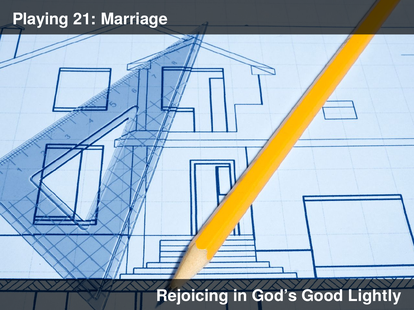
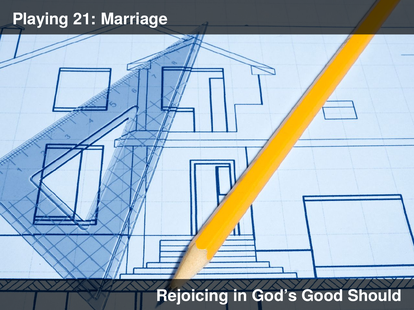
Lightly: Lightly -> Should (375, 296)
